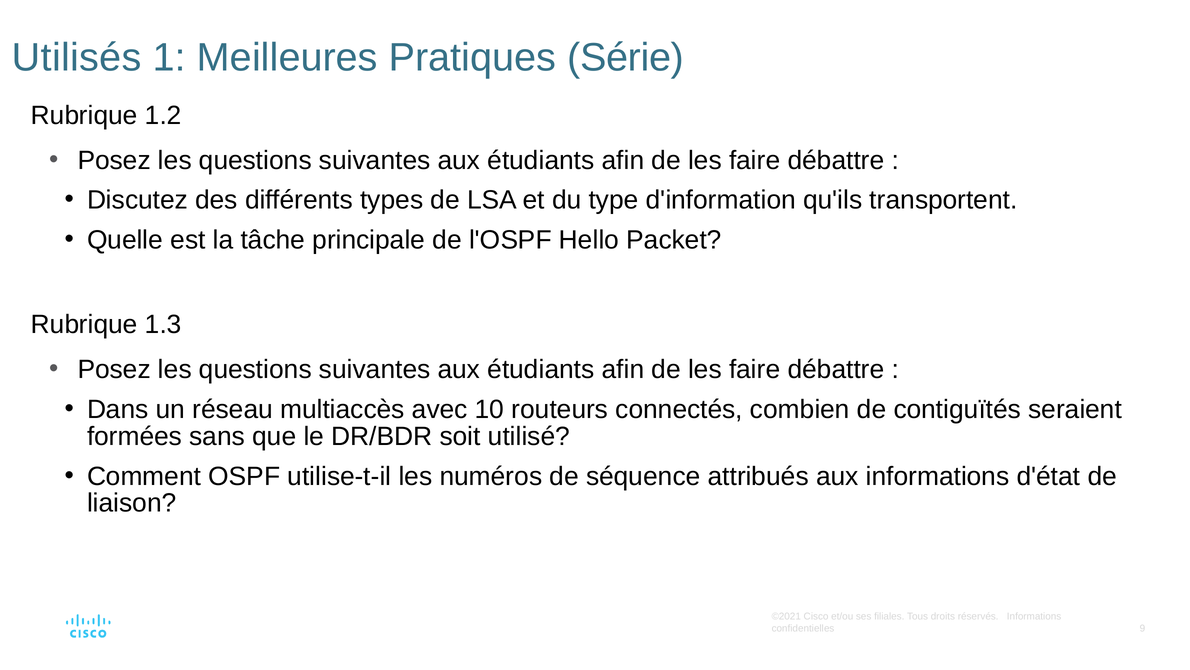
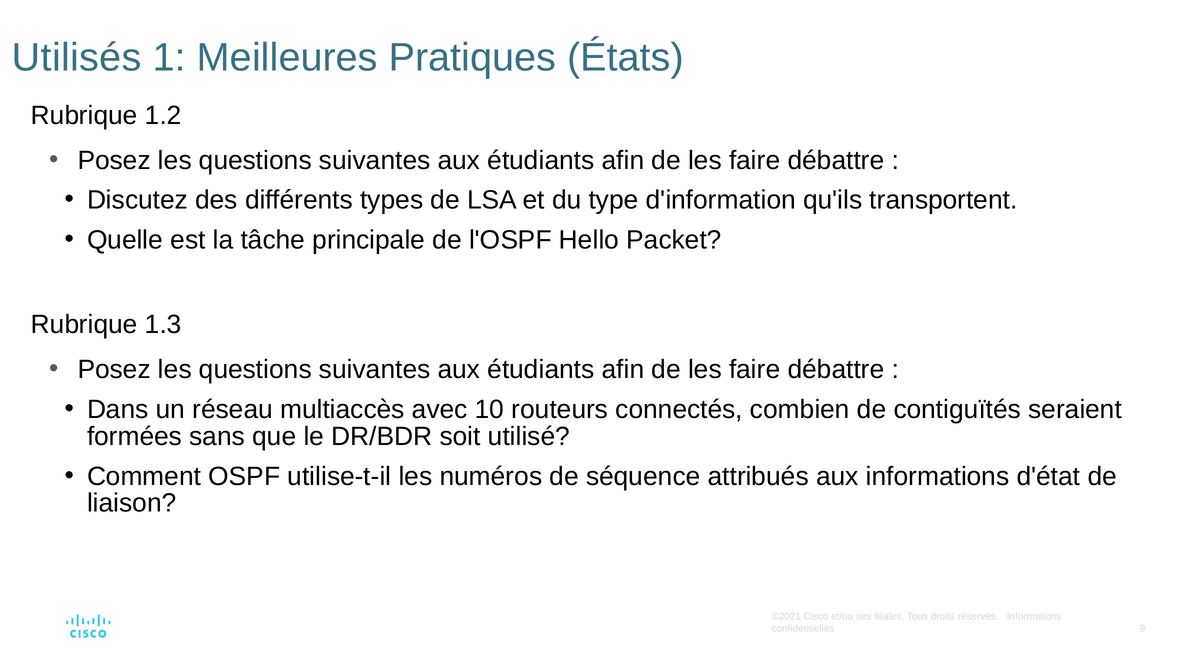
Série: Série -> États (625, 57)
